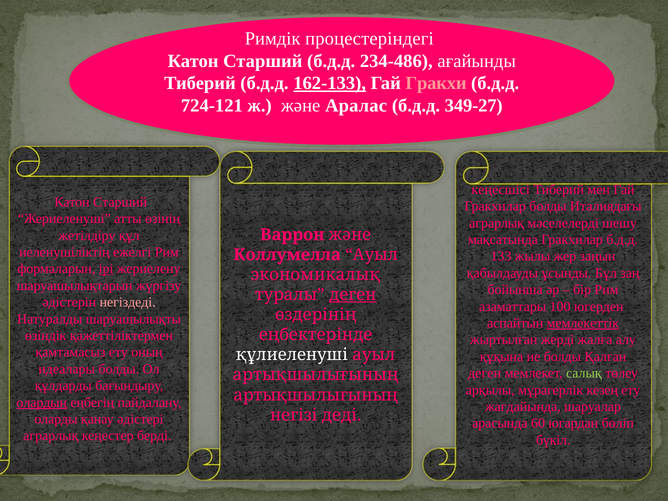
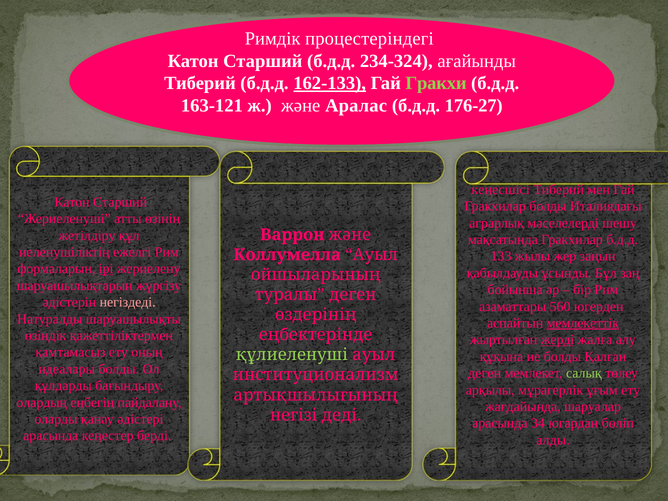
234-486: 234-486 -> 234-324 (396, 61)
Гракхи colour: pink -> light green (436, 83)
724-121: 724-121 -> 163-121 (212, 106)
349-27: 349-27 -> 176-27 (474, 106)
экономикалық: экономикалық -> ойшыларының (316, 275)
деген underline: present -> none (353, 295)
100: 100 -> 560 (560, 306)
жерді underline: none -> present (558, 340)
құлиеленуші colour: white -> light green (292, 355)
артықшылығының: артықшылығының -> институционализм (316, 375)
кезең: кезең -> ұғым (602, 390)
олардың underline: present -> none (42, 402)
60: 60 -> 34 (538, 423)
аграрлық: аграрлық -> арасында (51, 436)
бүкіл: бүкіл -> алды (553, 440)
